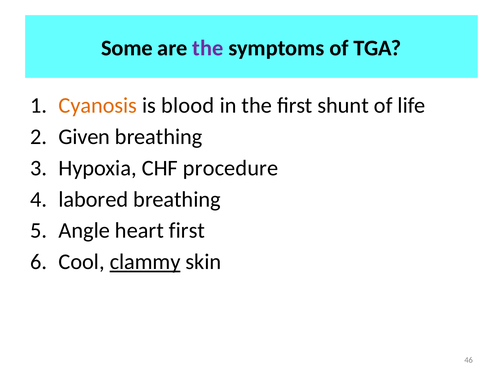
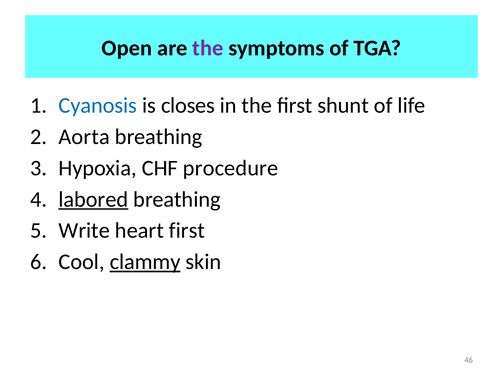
Some: Some -> Open (127, 48)
Cyanosis colour: orange -> blue (98, 106)
blood: blood -> closes (188, 106)
Given: Given -> Aorta (84, 137)
labored underline: none -> present (93, 199)
Angle: Angle -> Write (84, 231)
